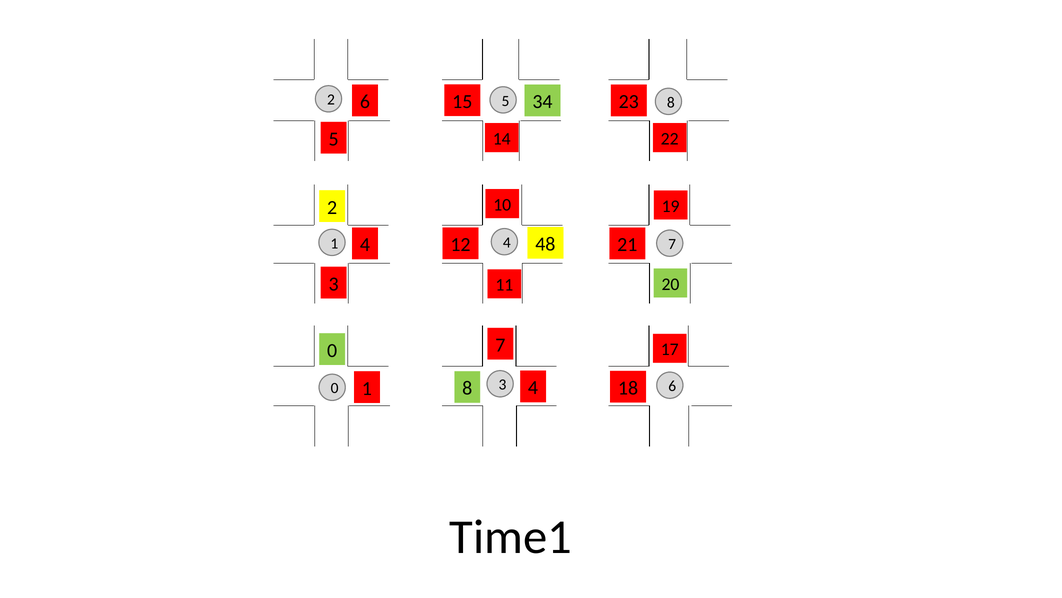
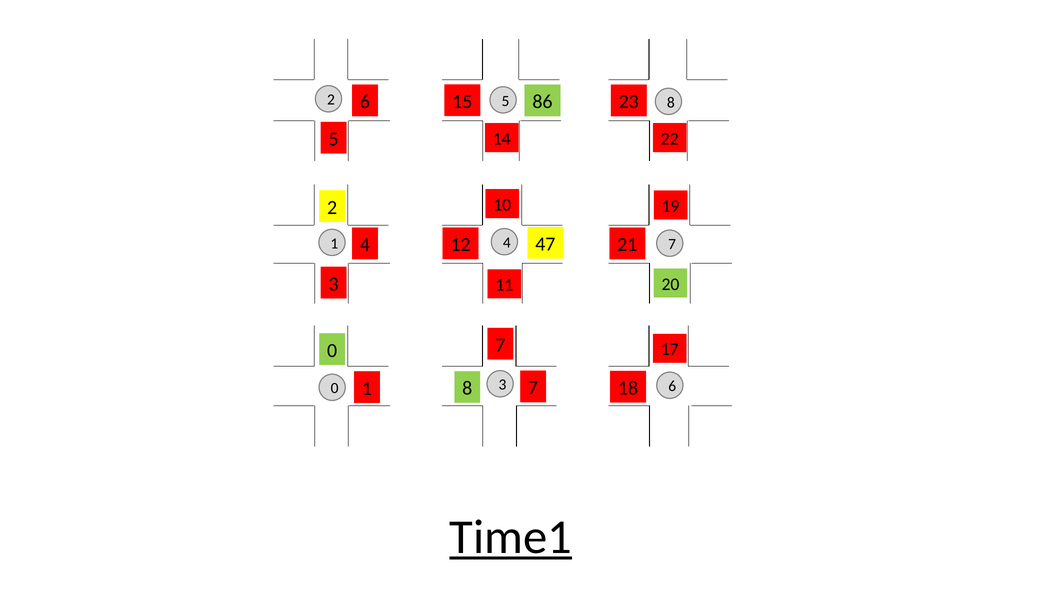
34: 34 -> 86 (542, 102)
48: 48 -> 47 (545, 244)
8 4: 4 -> 7 (533, 387)
Time1 underline: none -> present (511, 537)
